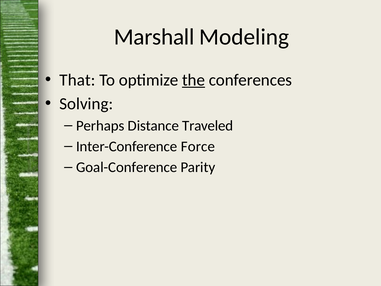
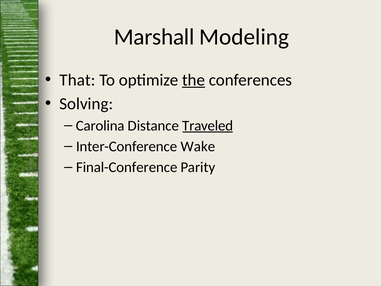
Perhaps: Perhaps -> Carolina (100, 126)
Traveled underline: none -> present (208, 126)
Force: Force -> Wake (198, 146)
Goal-Conference: Goal-Conference -> Final-Conference (127, 167)
